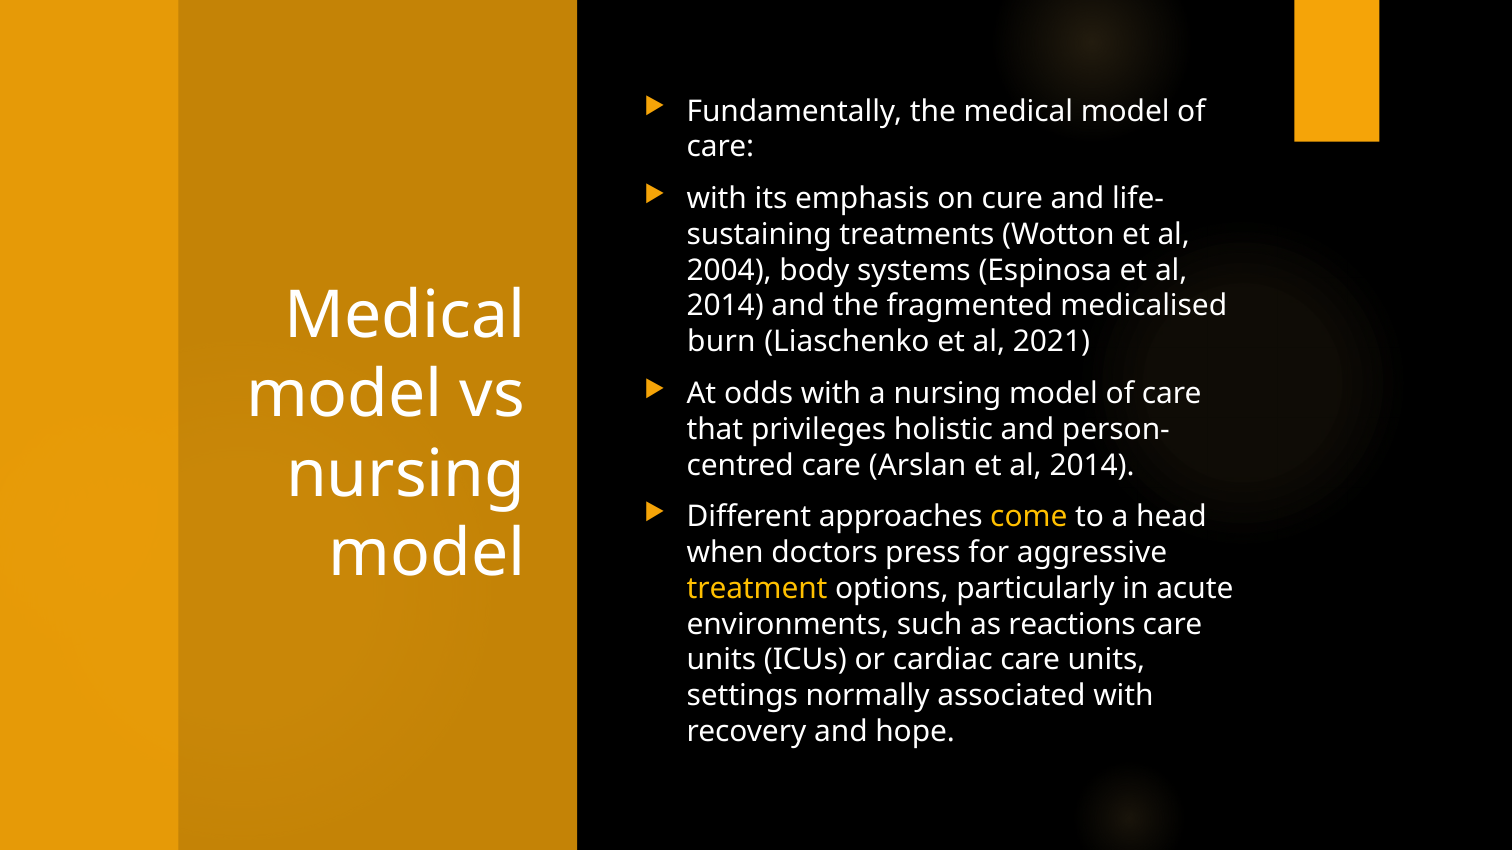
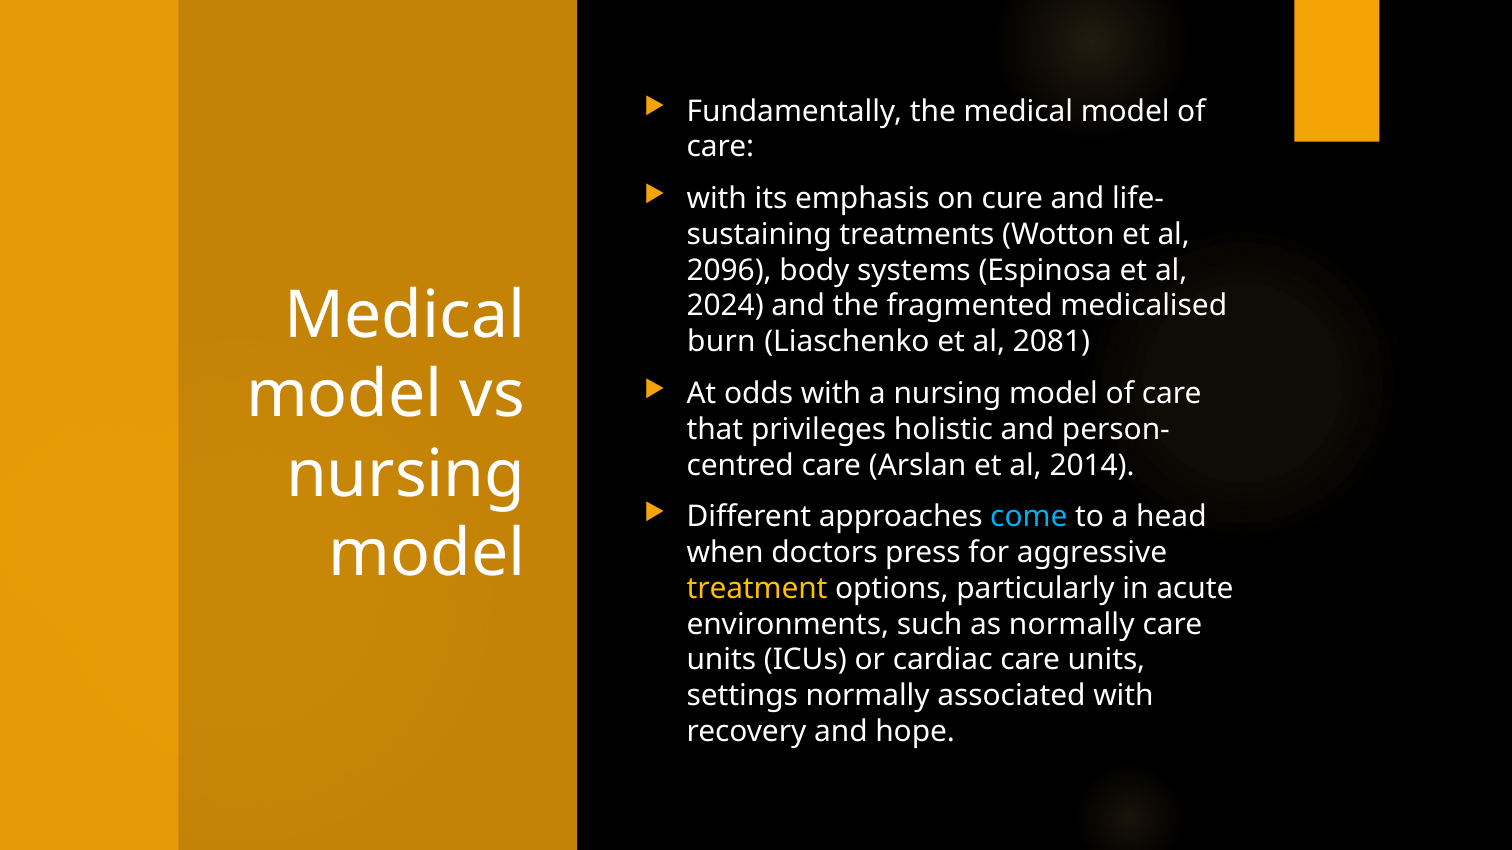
2004: 2004 -> 2096 (729, 270)
2014: 2014 -> 2024 (725, 306)
2021: 2021 -> 2081 (1051, 342)
come colour: yellow -> light blue (1029, 517)
as reactions: reactions -> normally (1072, 625)
